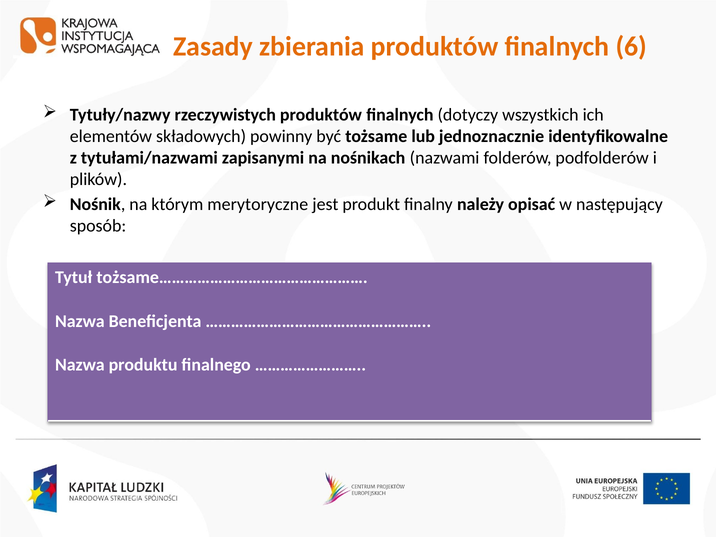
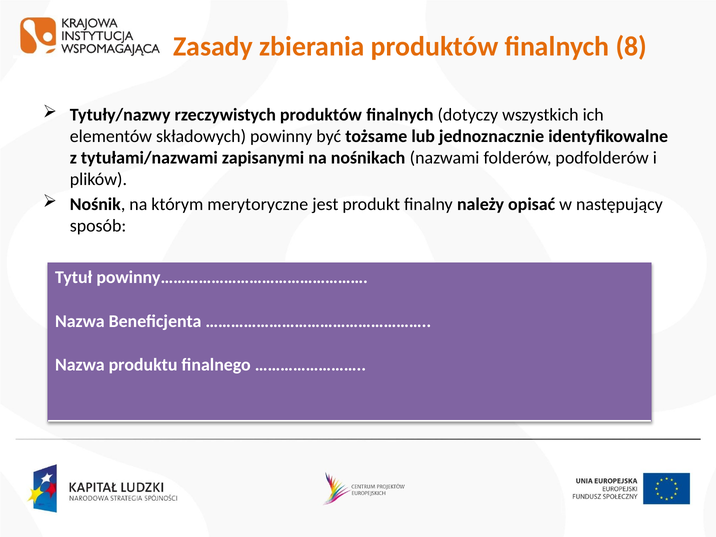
6: 6 -> 8 (631, 47)
tożsame…………………………………………: tożsame………………………………………… -> powinny………………………………………… (232, 278)
